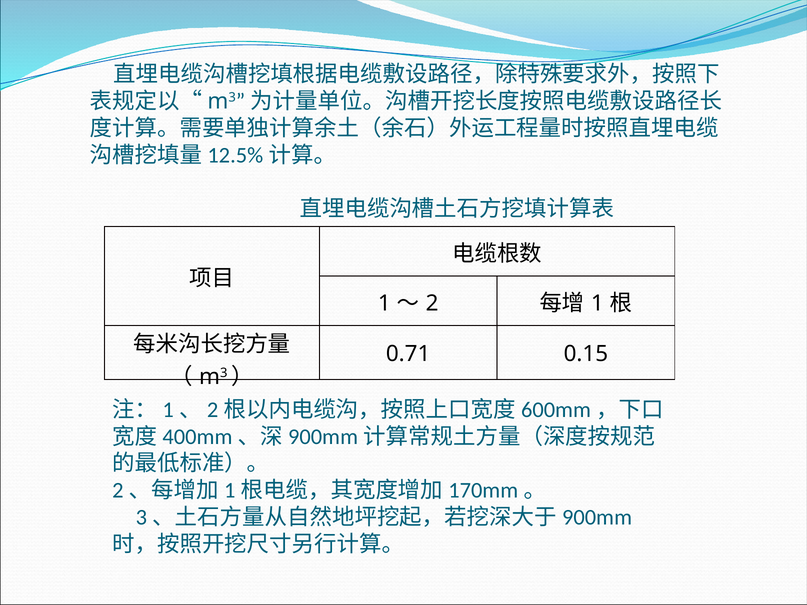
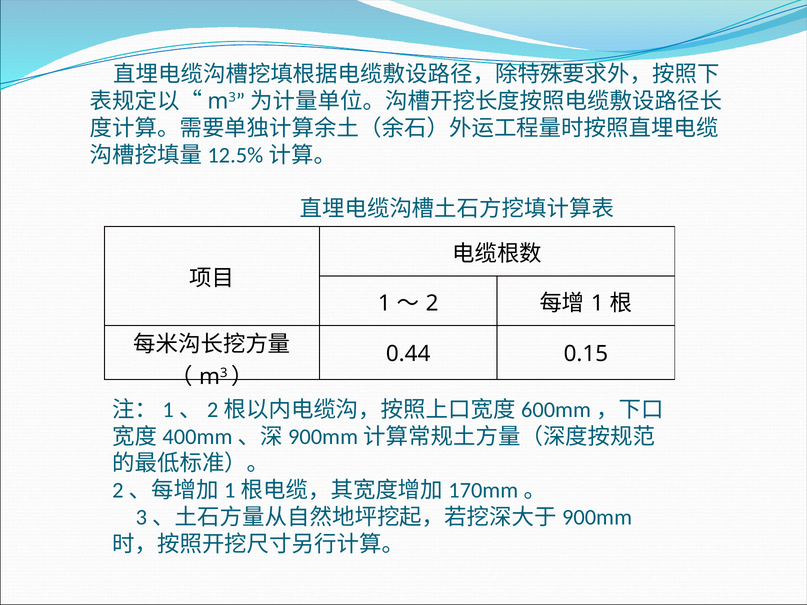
0.71: 0.71 -> 0.44 (408, 354)
